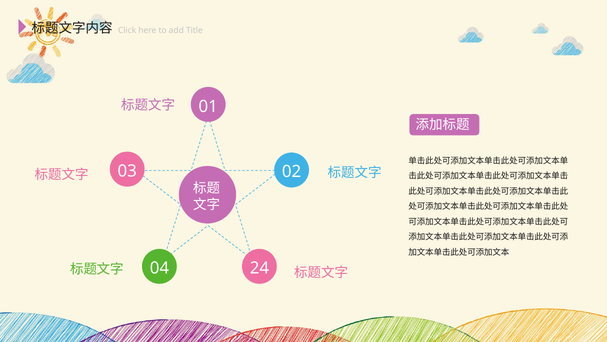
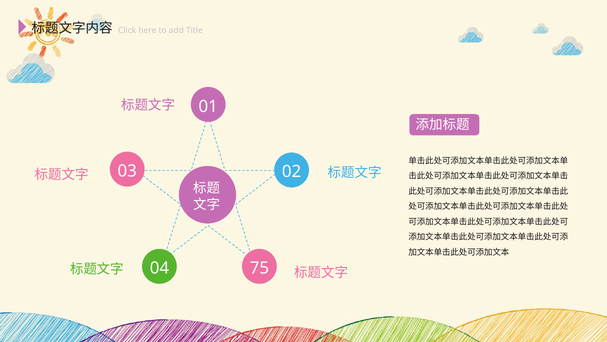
24: 24 -> 75 (259, 268)
